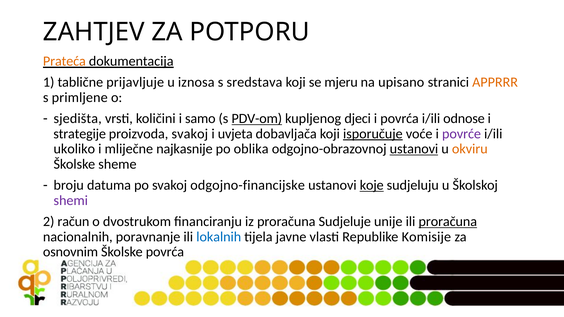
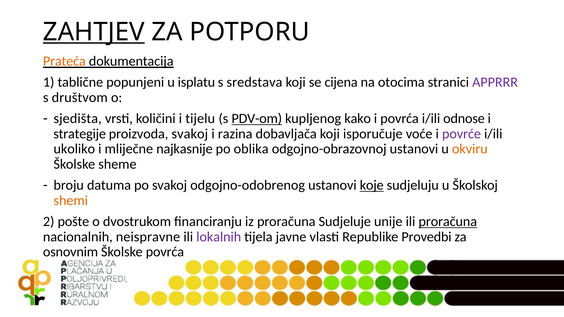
ZAHTJEV underline: none -> present (94, 32)
prijavljuje: prijavljuje -> popunjeni (135, 82)
iznosa: iznosa -> isplatu (196, 82)
mjeru: mjeru -> cijena (341, 82)
upisano: upisano -> otocima (401, 82)
APPRRR colour: orange -> purple (495, 82)
primljene: primljene -> društvom (80, 98)
samo: samo -> tijelu (200, 119)
djeci: djeci -> kako (358, 119)
uvjeta: uvjeta -> razina (235, 134)
isporučuje underline: present -> none (373, 134)
ustanovi underline: present -> none (414, 149)
odgojno-financijske: odgojno-financijske -> odgojno-odobrenog (248, 185)
shemi colour: purple -> orange (71, 201)
račun: račun -> pošte (73, 222)
poravnanje: poravnanje -> neispravne (148, 237)
lokalnih colour: blue -> purple (219, 237)
Komisije: Komisije -> Provedbi (427, 237)
